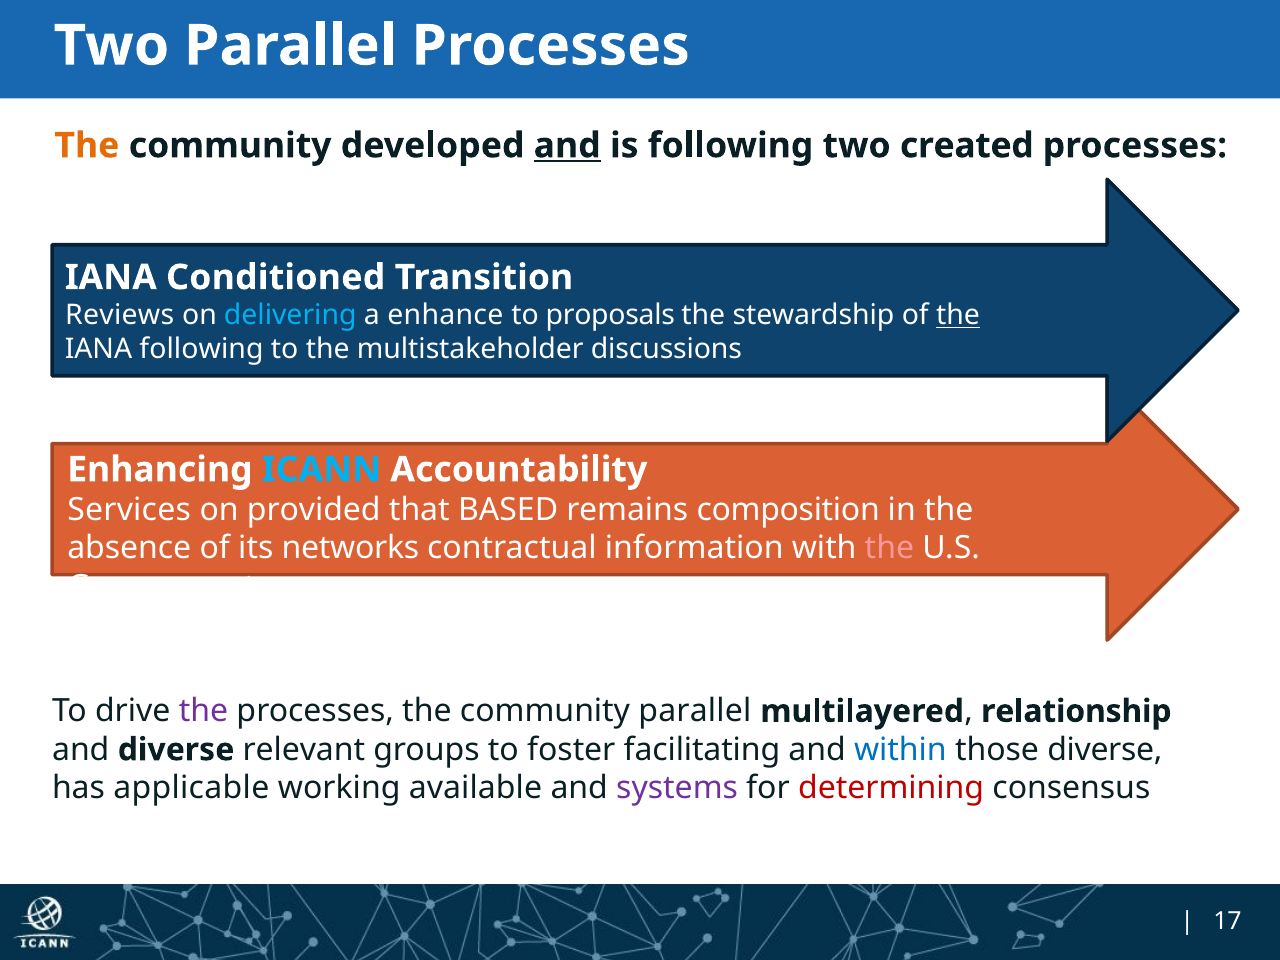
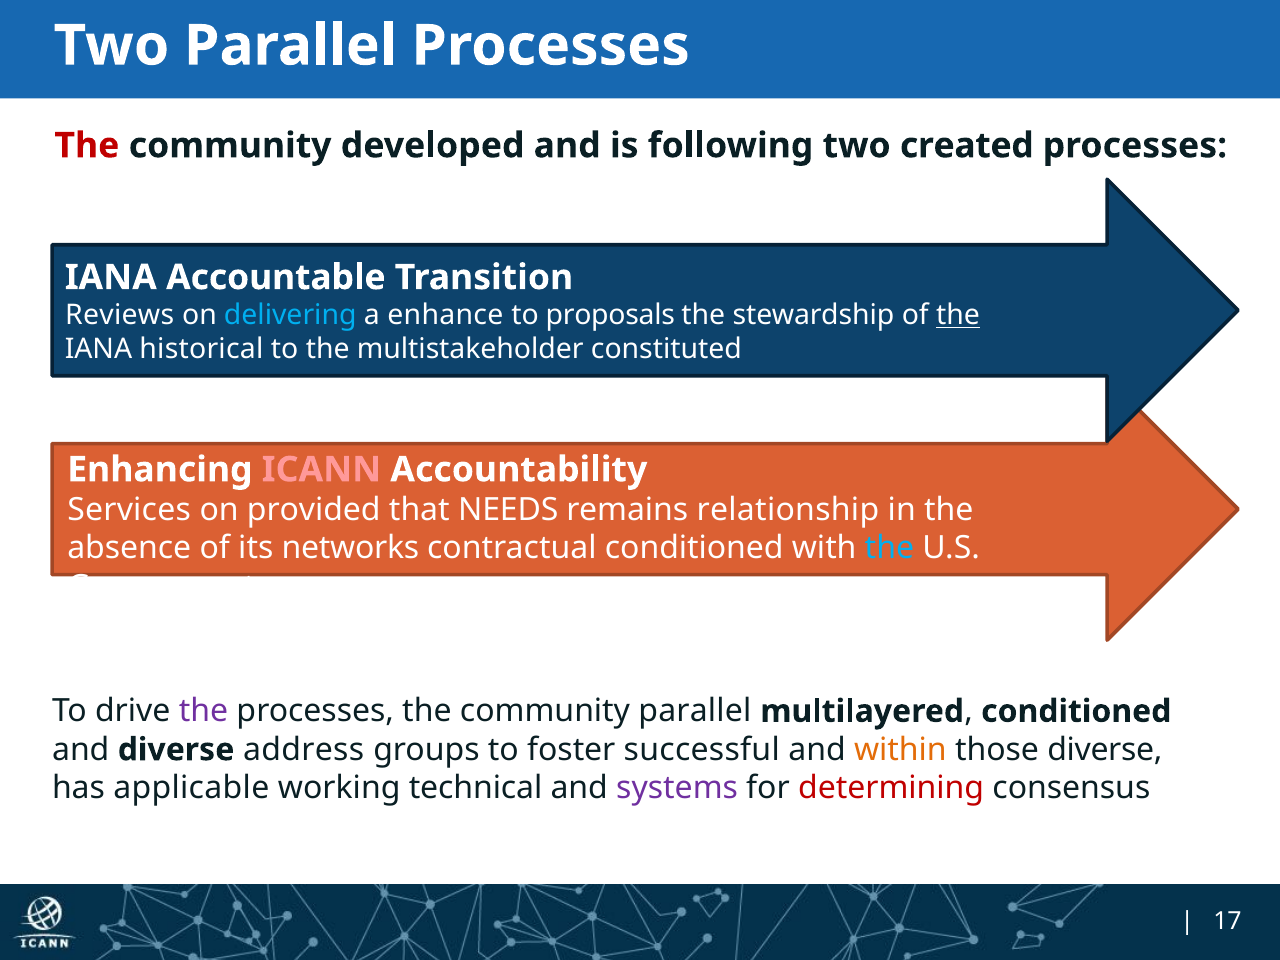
The colour: orange -> red (87, 146)
and underline: present -> none (567, 146)
Conditioned: Conditioned -> Accountable (276, 277)
IANA following: following -> historical (201, 349)
discussions: discussions -> constituted (666, 349)
ICANN colour: light blue -> pink (321, 470)
BASED: BASED -> NEEDS (508, 510)
composition: composition -> relationship (788, 510)
contractual information: information -> conditioned (694, 548)
the colour: pink -> light blue (889, 548)
relationship: relationship -> conditioned (1076, 711)
relevant: relevant -> address (304, 750)
facilitating: facilitating -> successful (702, 750)
within colour: blue -> orange (900, 750)
available: available -> technical (476, 788)
